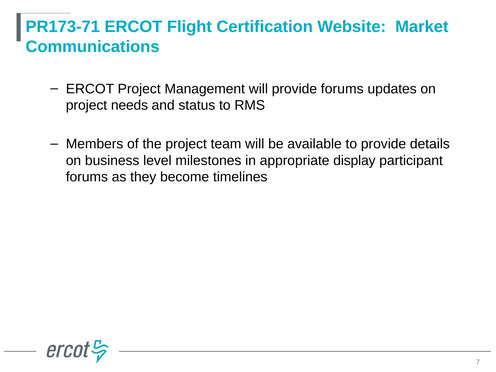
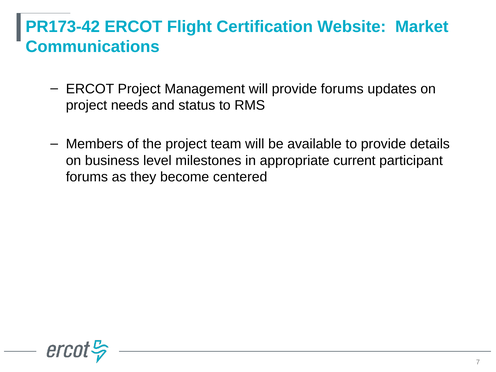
PR173-71: PR173-71 -> PR173-42 (63, 27)
display: display -> current (354, 160)
timelines: timelines -> centered (240, 177)
